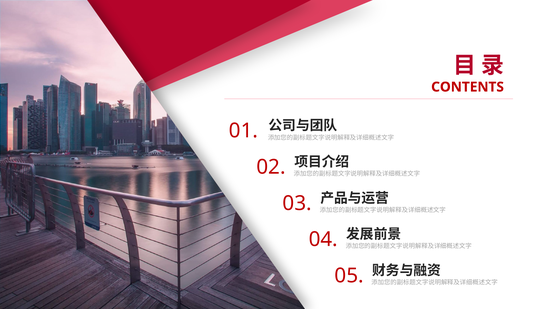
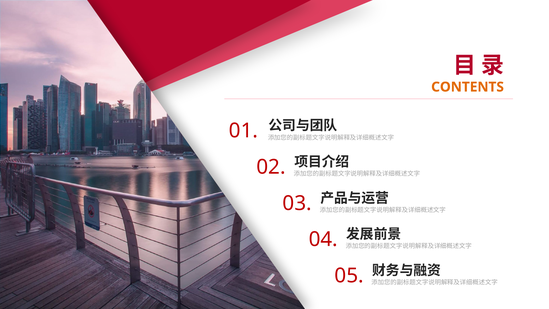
CONTENTS colour: red -> orange (468, 87)
